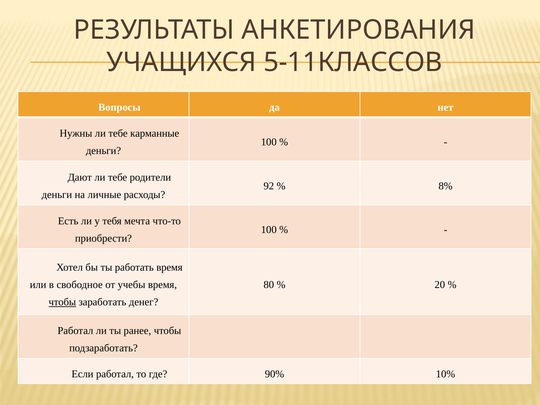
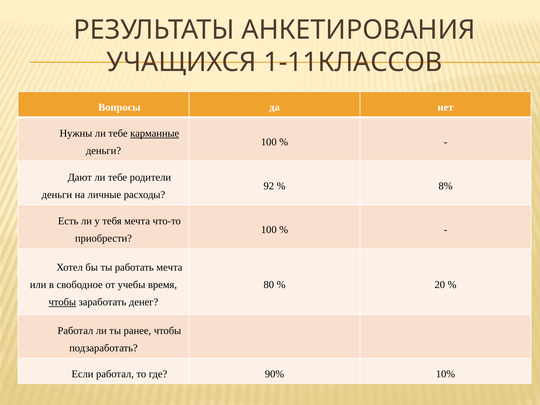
5-11КЛАССОВ: 5-11КЛАССОВ -> 1-11КЛАССОВ (353, 62)
карманные underline: none -> present (155, 133)
работать время: время -> мечта (169, 267)
